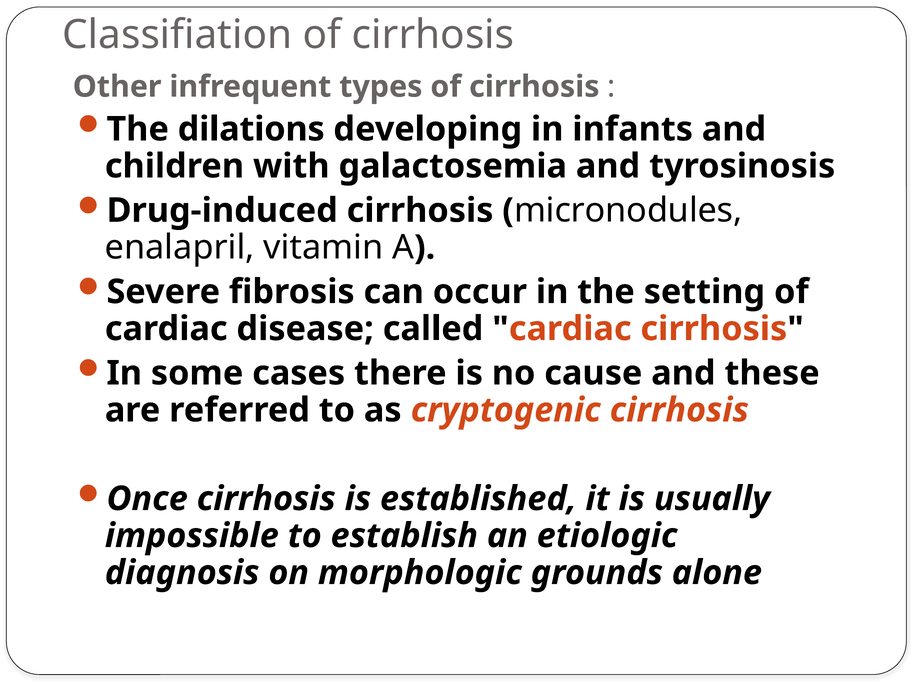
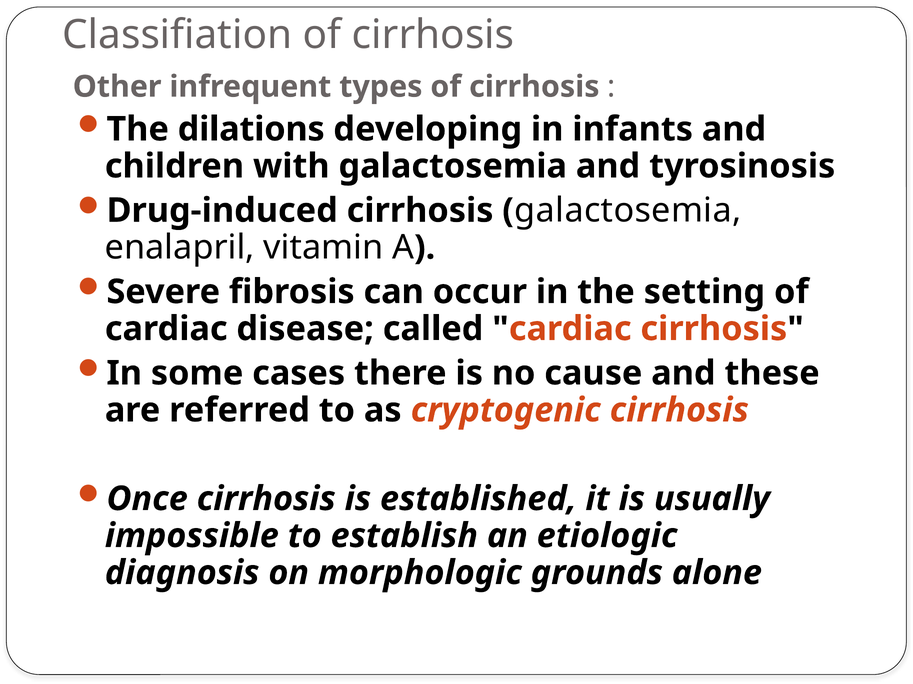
micronodules: micronodules -> galactosemia (628, 211)
